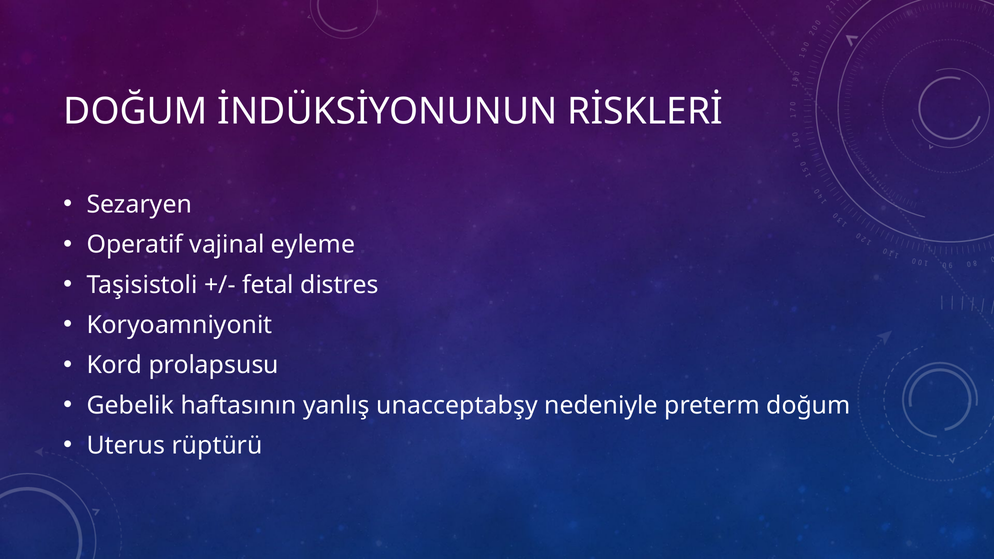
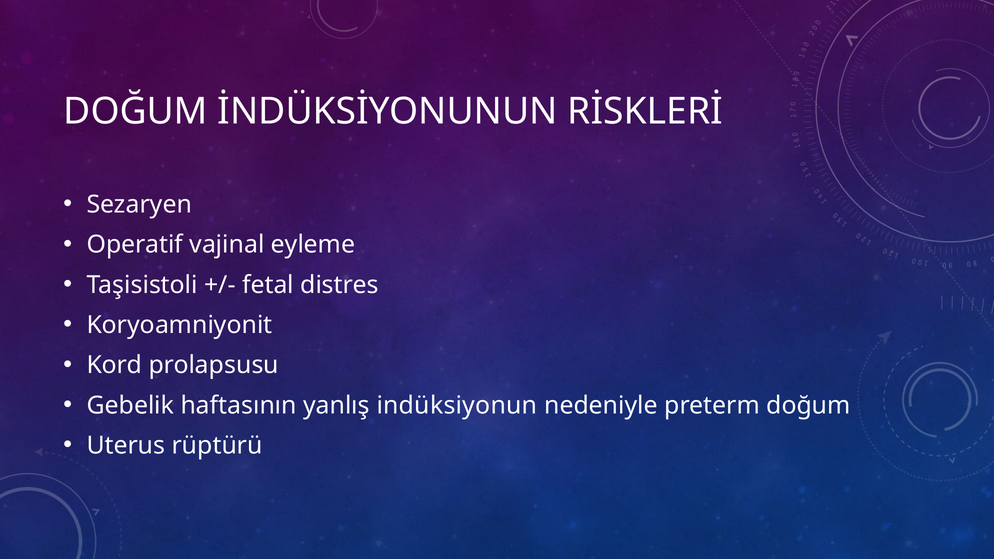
unacceptabşy: unacceptabşy -> indüksiyonun (457, 405)
